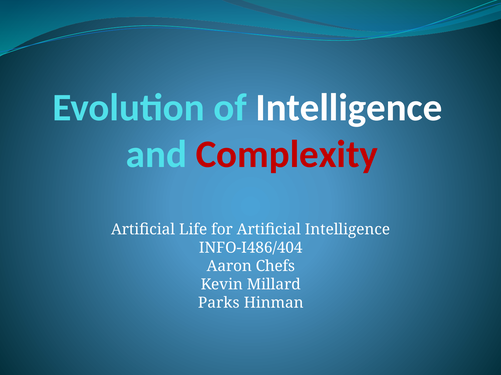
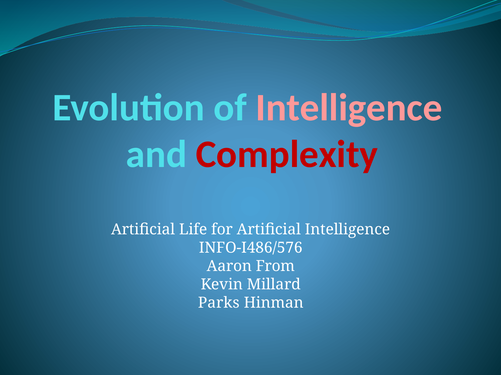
Intelligence colour: white -> pink (349, 108)
INFO-I486/404: INFO-I486/404 -> INFO-I486/576 (251, 248)
Chefs: Chefs -> From (275, 267)
